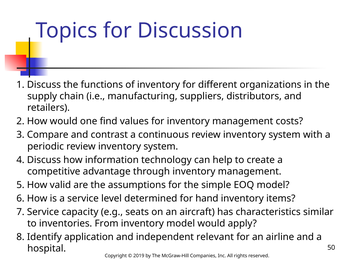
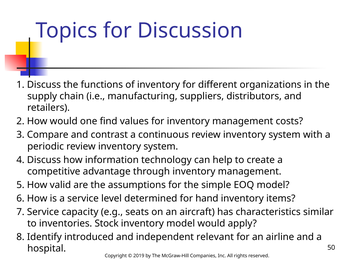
From: From -> Stock (107, 223)
application: application -> introduced (89, 236)
